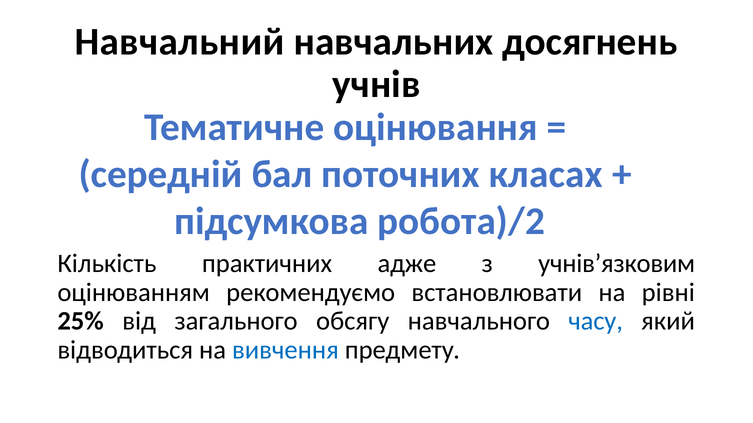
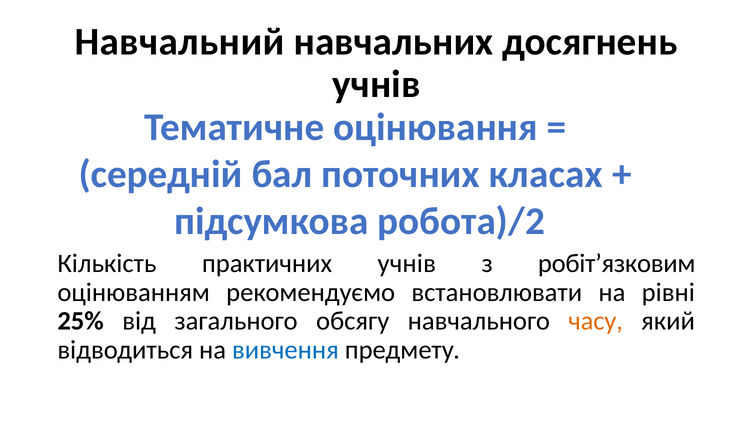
практичних адже: адже -> учнів (407, 264)
учнів’язковим: учнів’язковим -> робіт’язковим (617, 264)
часу colour: blue -> orange (596, 321)
